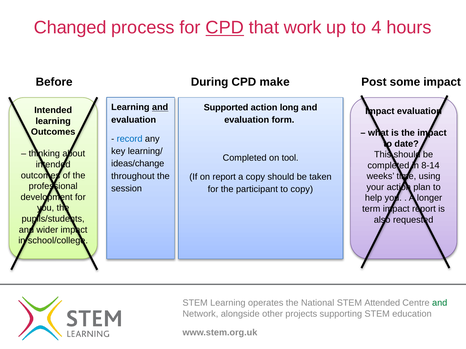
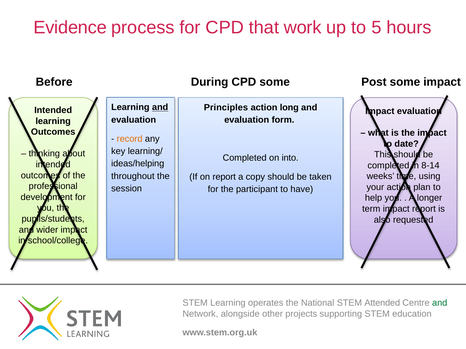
Changed: Changed -> Evidence (70, 28)
CPD underline: present -> none (225, 28)
4: 4 -> 5 (376, 28)
CPD make: make -> some (275, 82)
Supported: Supported -> Principles (226, 108)
record colour: blue -> orange (130, 139)
tool: tool -> into (290, 158)
ideas/change: ideas/change -> ideas/helping (138, 164)
to copy: copy -> have (302, 190)
